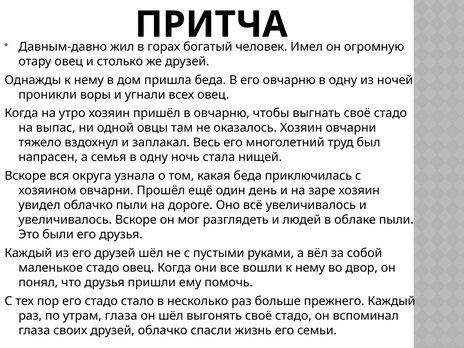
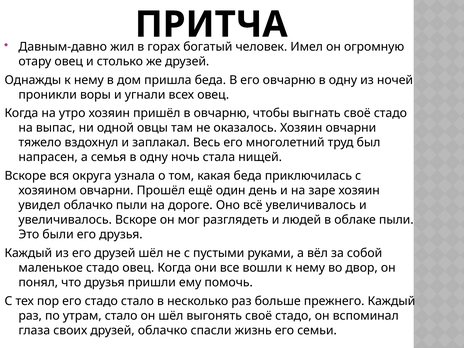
утрам глаза: глаза -> стало (121, 316)
